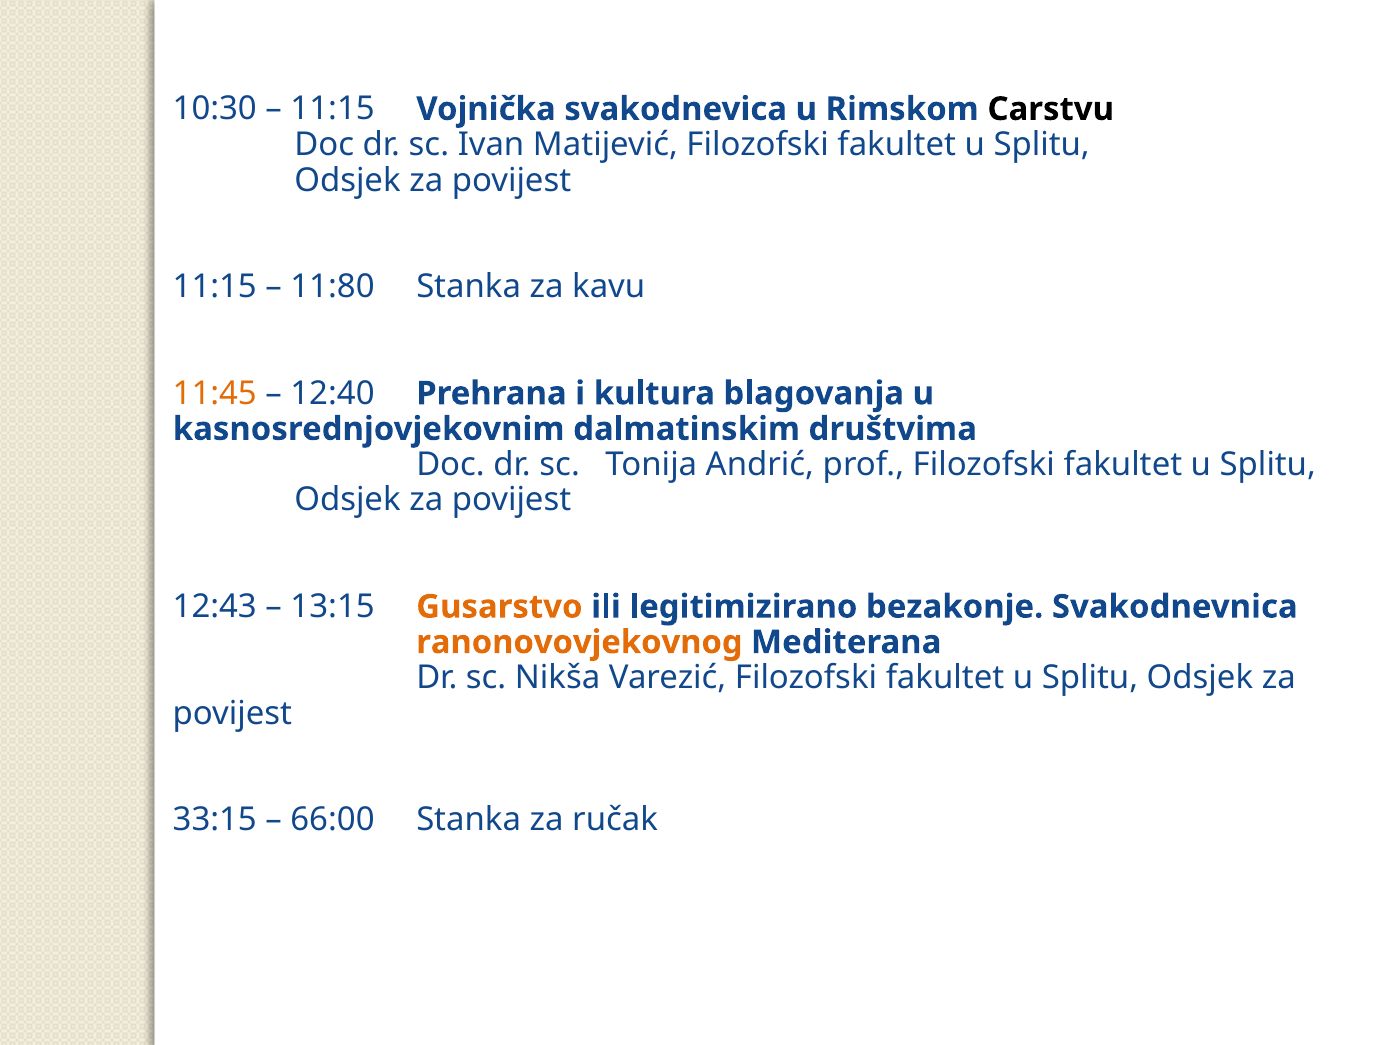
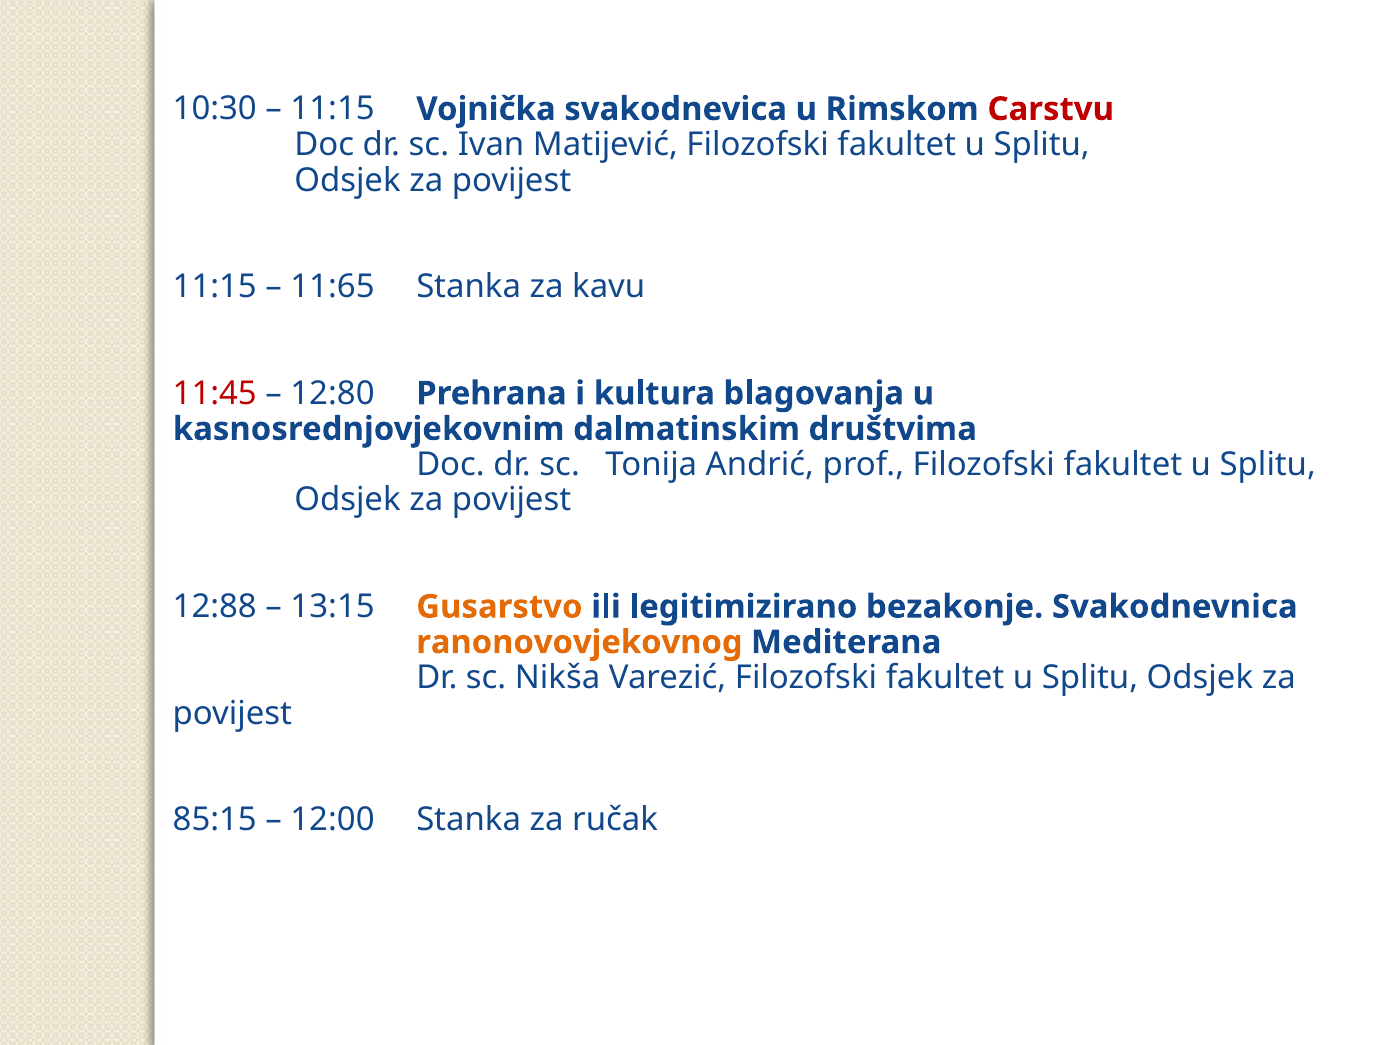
Carstvu colour: black -> red (1051, 109)
11:80: 11:80 -> 11:65 (333, 287)
11:45 colour: orange -> red (215, 393)
12:40: 12:40 -> 12:80 (333, 393)
12:43: 12:43 -> 12:88 (215, 607)
33:15: 33:15 -> 85:15 (215, 820)
66:00: 66:00 -> 12:00 (333, 820)
